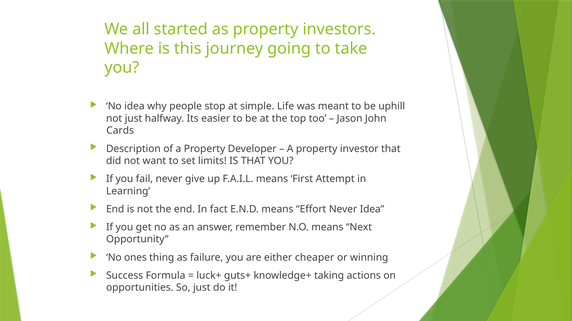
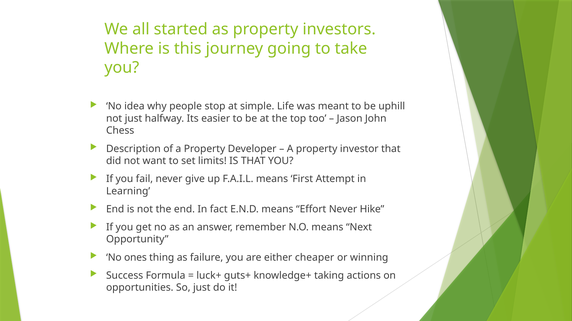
Cards: Cards -> Chess (120, 131)
Never Idea: Idea -> Hike (372, 210)
